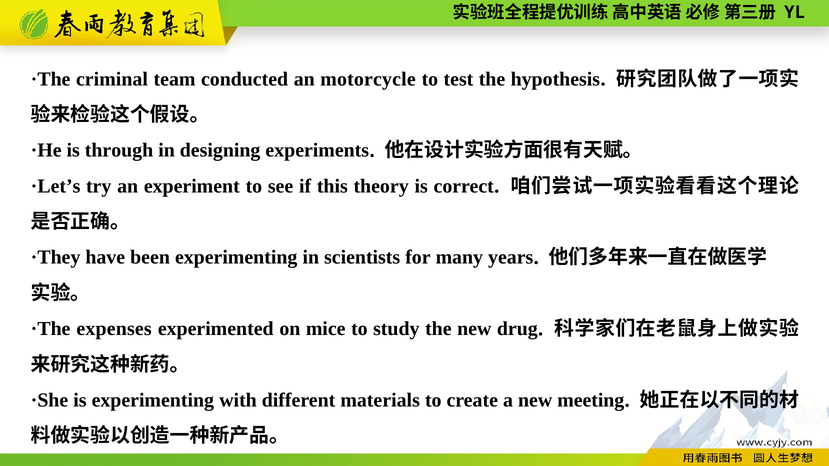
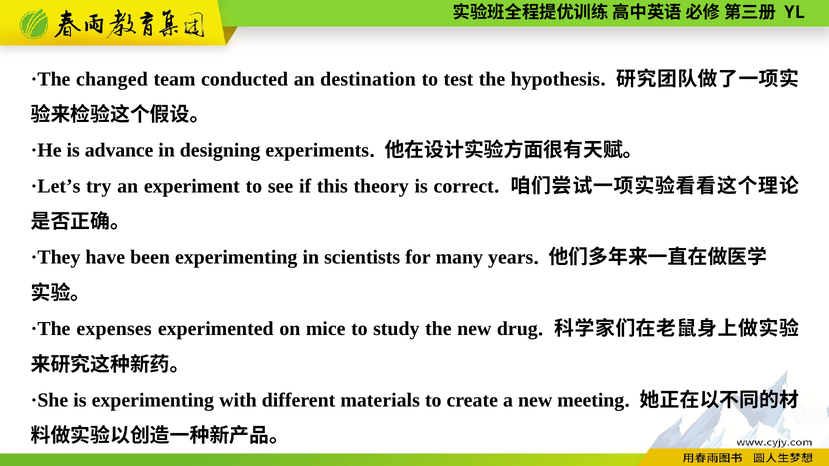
criminal: criminal -> changed (112, 79)
motorcycle: motorcycle -> destination (368, 79)
through: through -> advance (119, 150)
